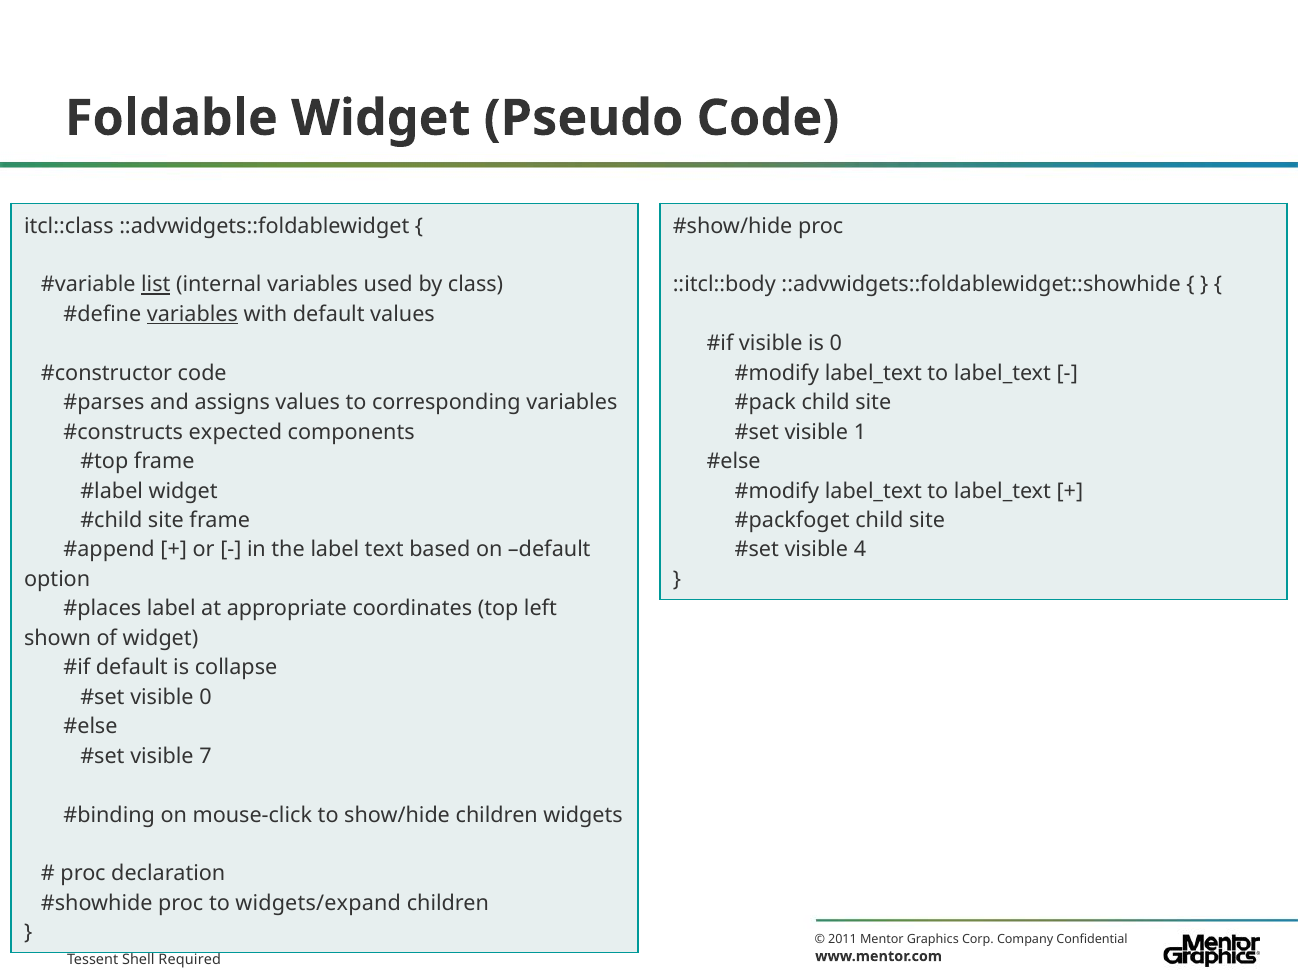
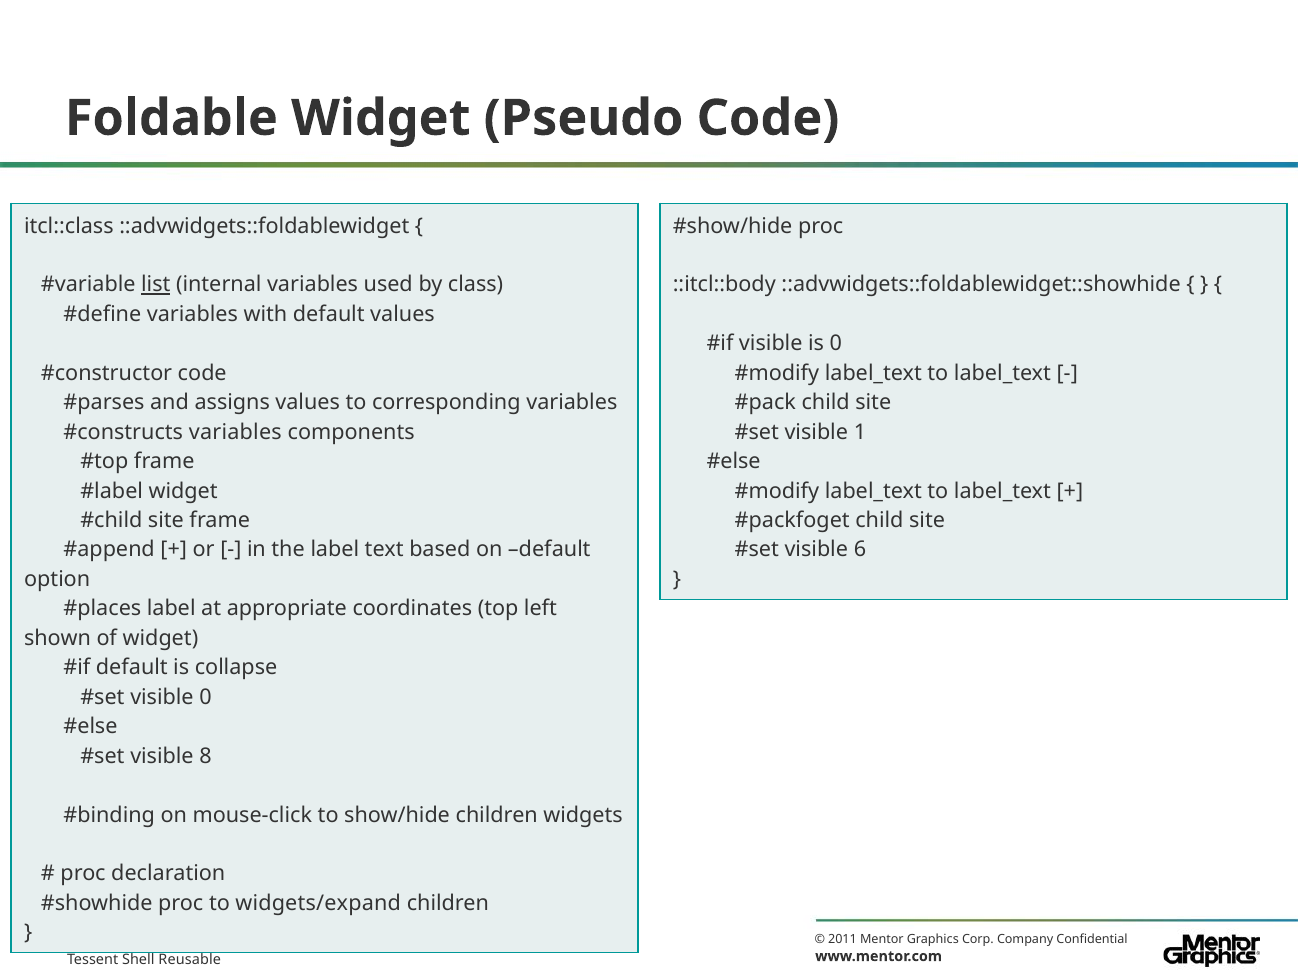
variables underline: present -> none (192, 314)
expected: expected -> variables (235, 432)
4: 4 -> 6 (860, 550)
7: 7 -> 8 (206, 756)
Required: Required -> Reusable (190, 959)
